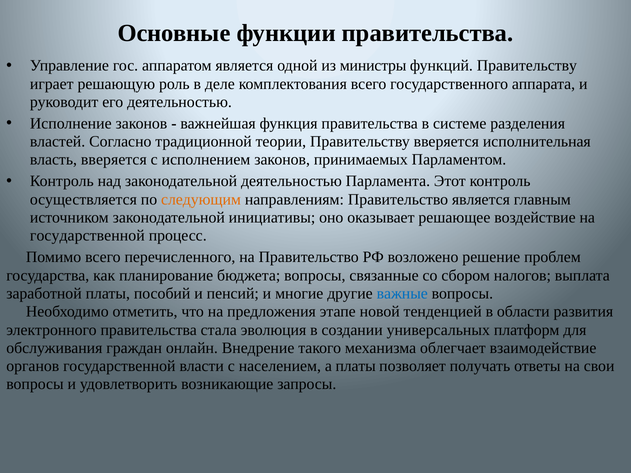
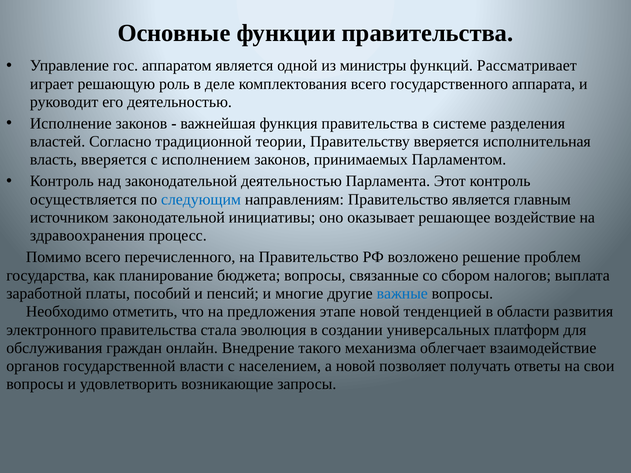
функций Правительству: Правительству -> Рассматривает (527, 66)
следующим colour: orange -> blue (201, 200)
государственной: государственной -> здравоохранения (87, 236)
а платы: платы -> новой (356, 366)
